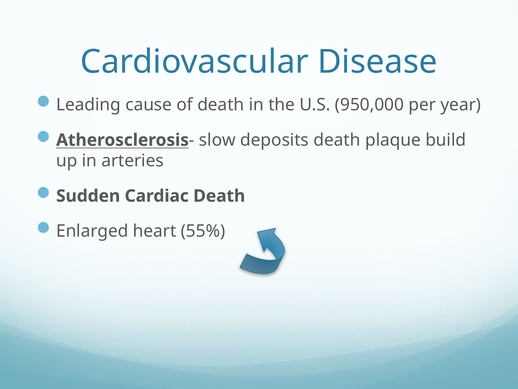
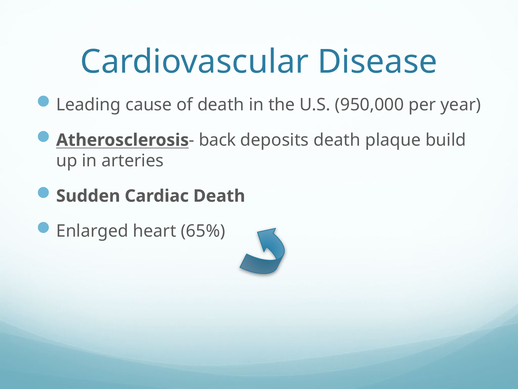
slow: slow -> back (217, 140)
55%: 55% -> 65% (203, 231)
